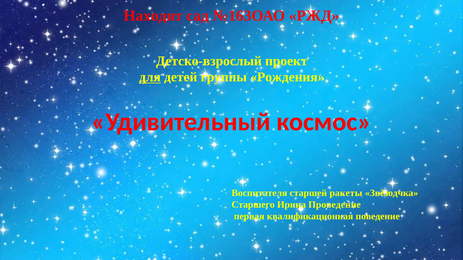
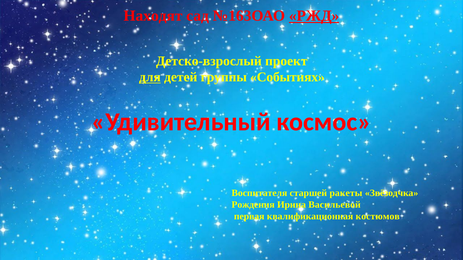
РЖД underline: none -> present (314, 16)
Рождения: Рождения -> Событиях (287, 77)
Старшего: Старшего -> Рождения (253, 205)
Проведение: Проведение -> Васильевой (335, 205)
поведение: поведение -> костюмов (378, 217)
